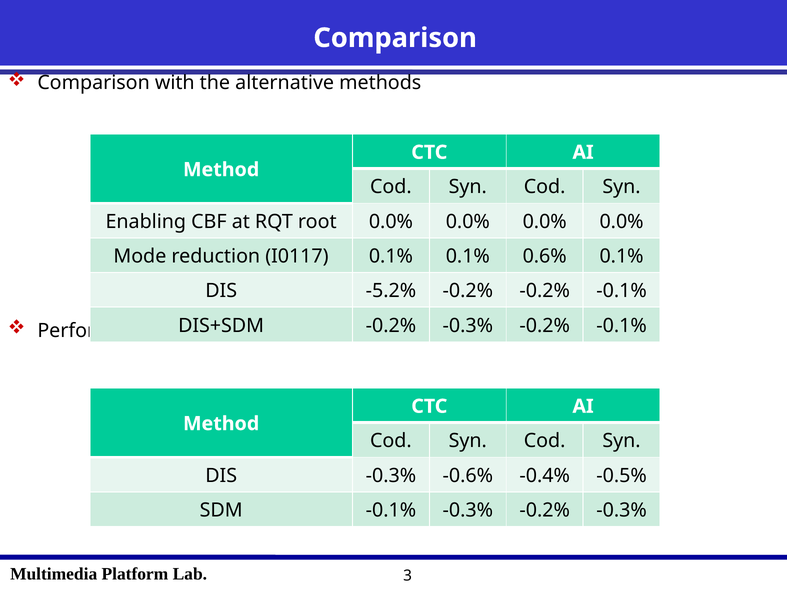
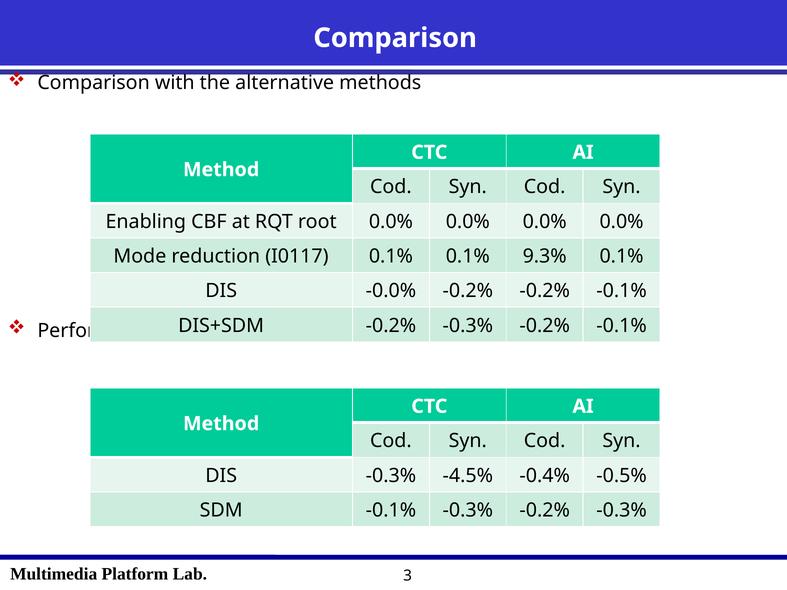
0.6%: 0.6% -> 9.3% (545, 256)
-5.2%: -5.2% -> -0.0% (391, 291)
-0.6%: -0.6% -> -4.5% (468, 476)
